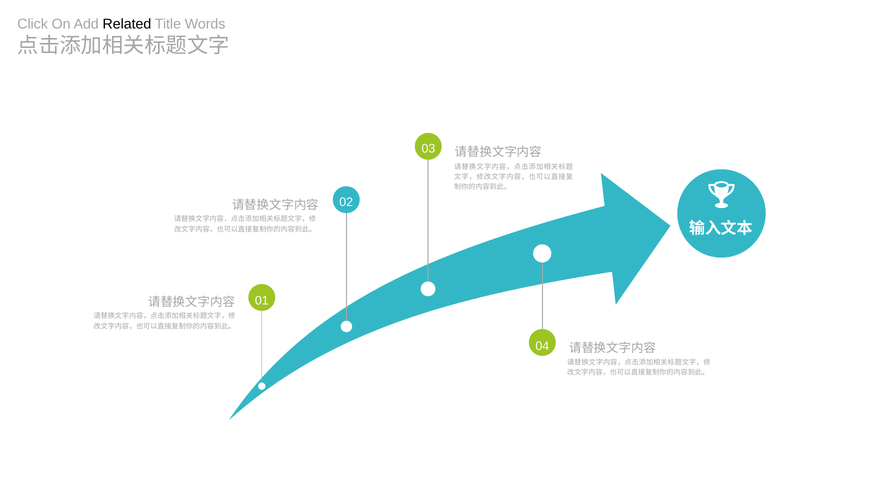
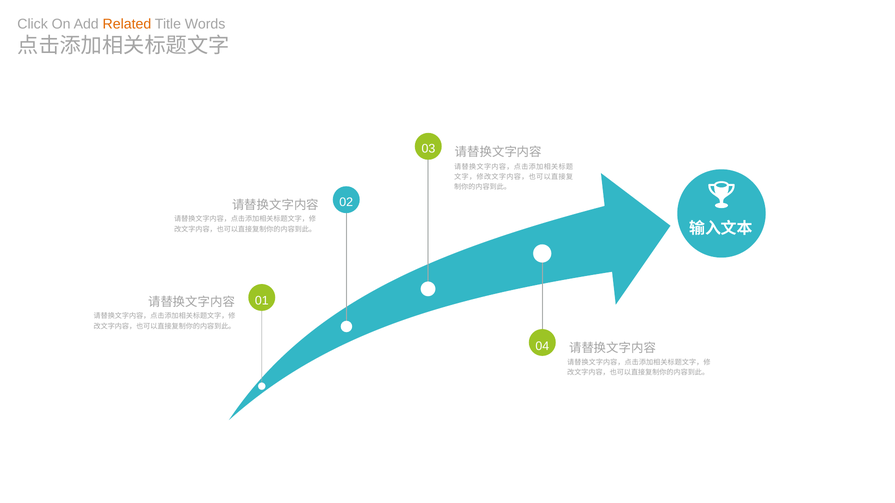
Related colour: black -> orange (127, 24)
